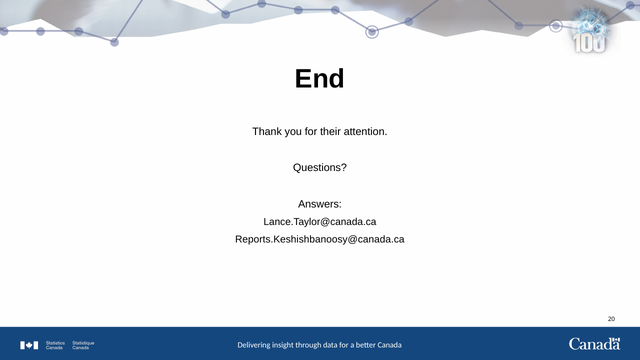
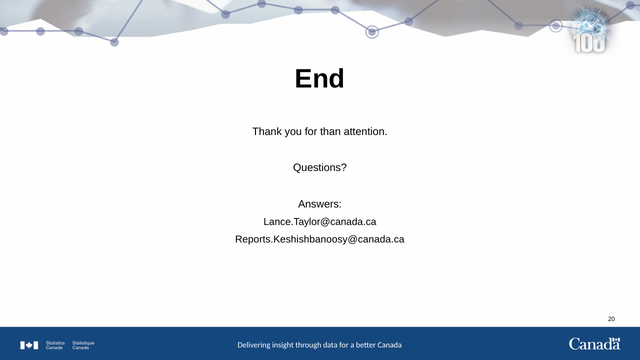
their: their -> than (331, 132)
